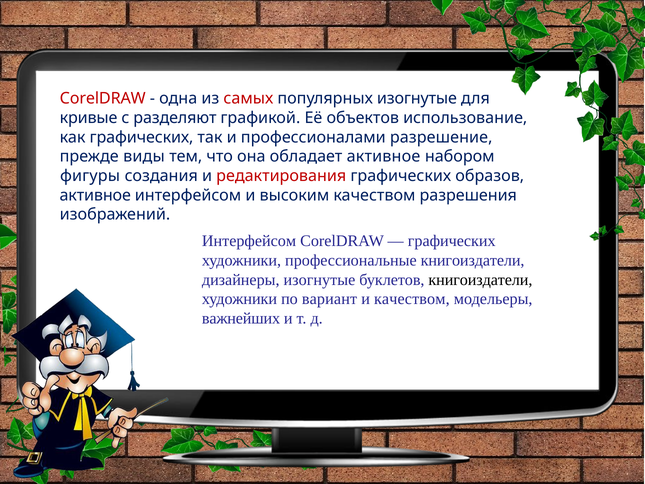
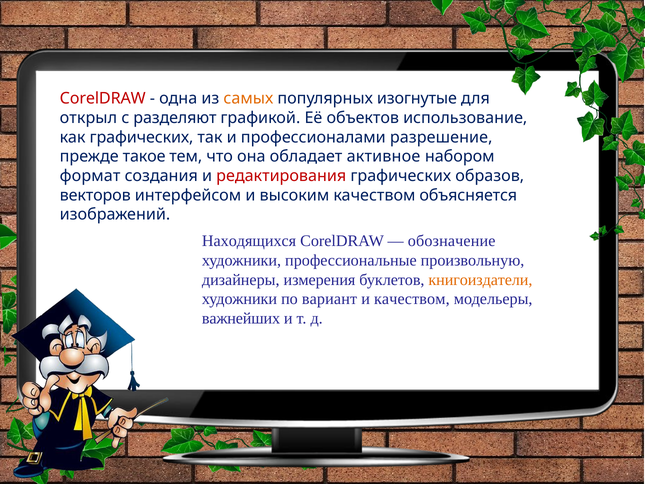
самых colour: red -> orange (248, 98)
кривые: кривые -> открыл (88, 118)
виды: виды -> такое (144, 156)
фигуры: фигуры -> формат (90, 176)
активное: активное -> векторов (95, 195)
разрешения: разрешения -> объясняется (468, 195)
Интерфейсом: Интерфейсом -> Находящихся (249, 241)
графических: графических -> обозначение (452, 241)
профессиональные книгоиздатели: книгоиздатели -> произвольную (473, 260)
дизайнеры изогнутые: изогнутые -> измерения (319, 280)
книгоиздатели colour: black -> orange (480, 280)
